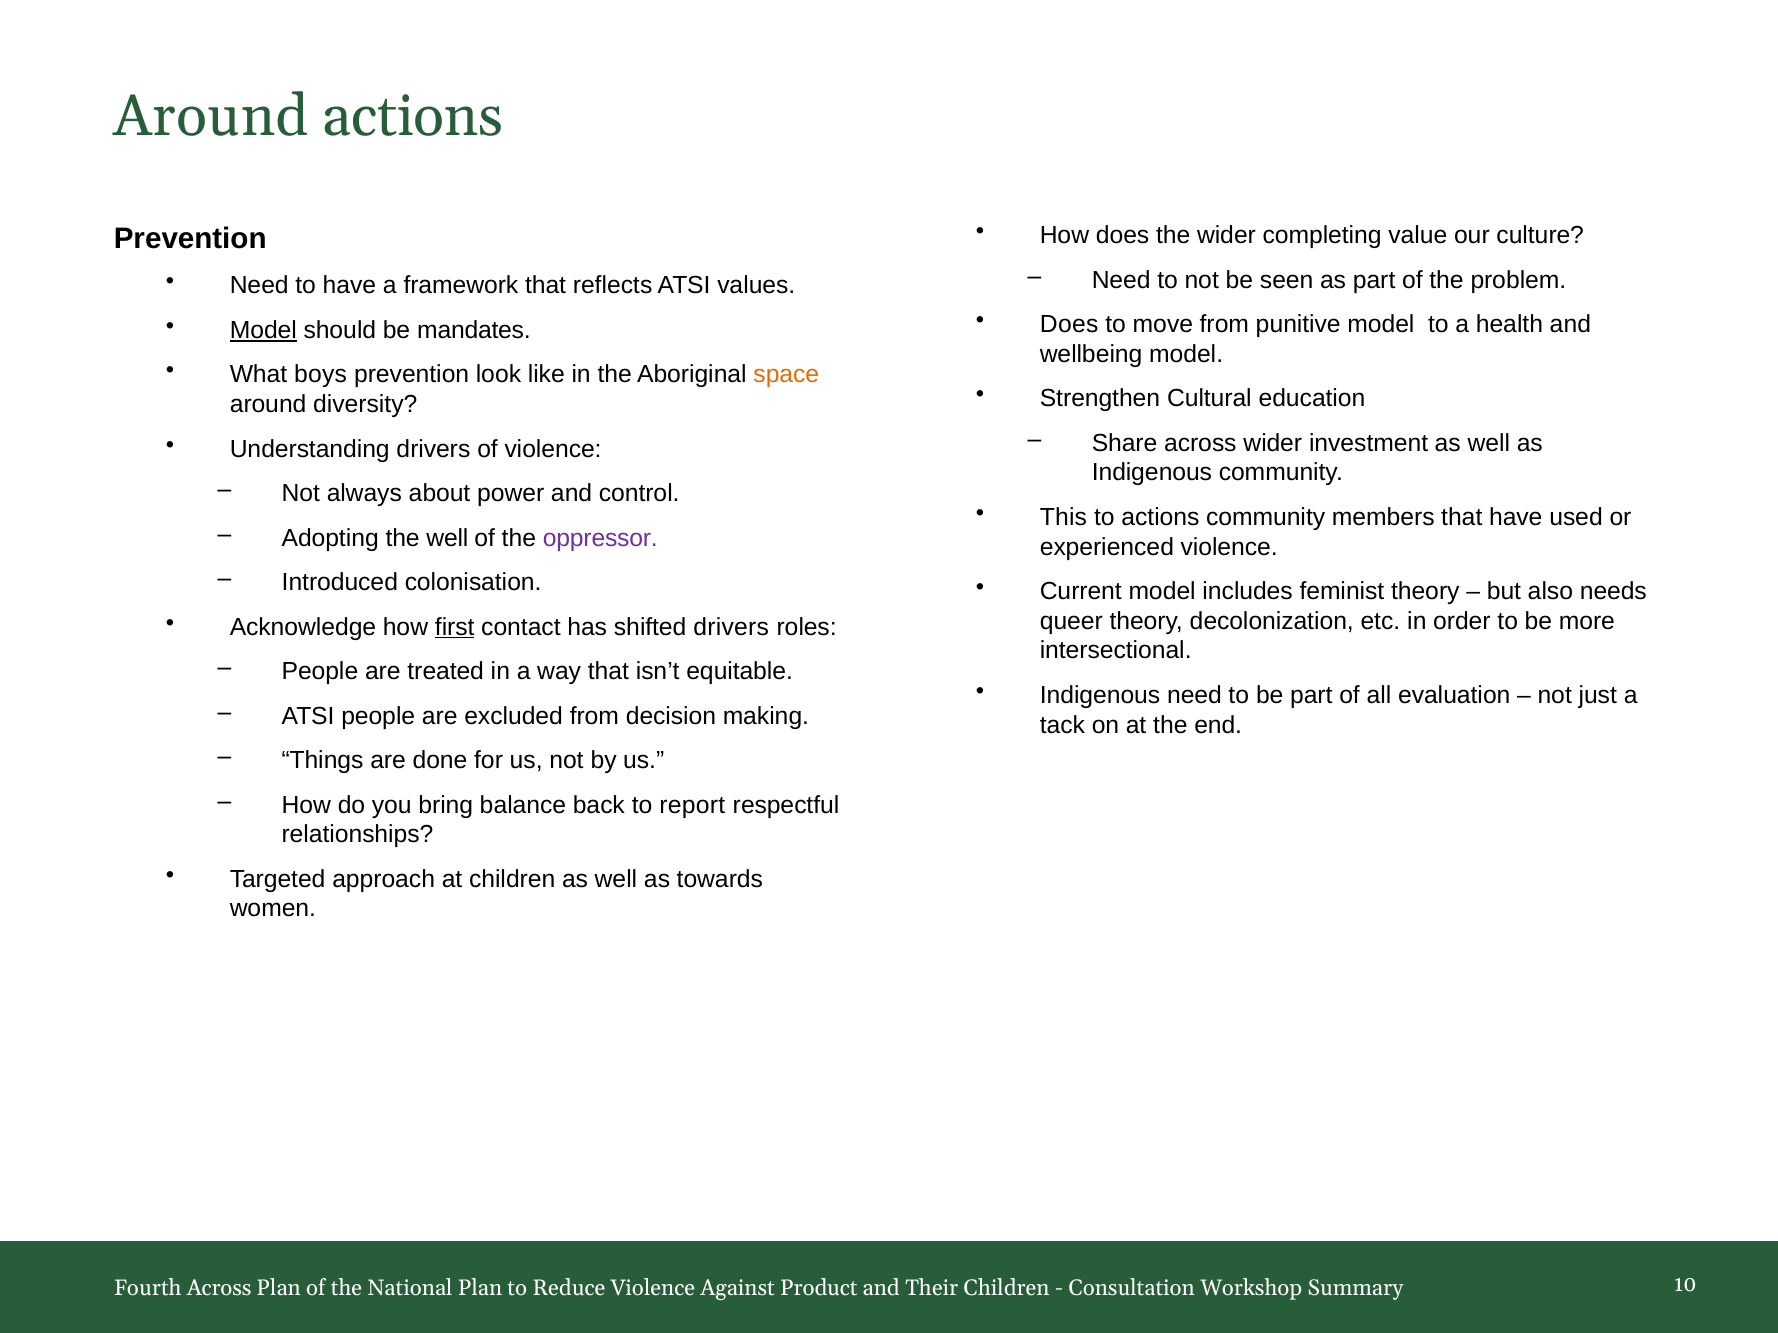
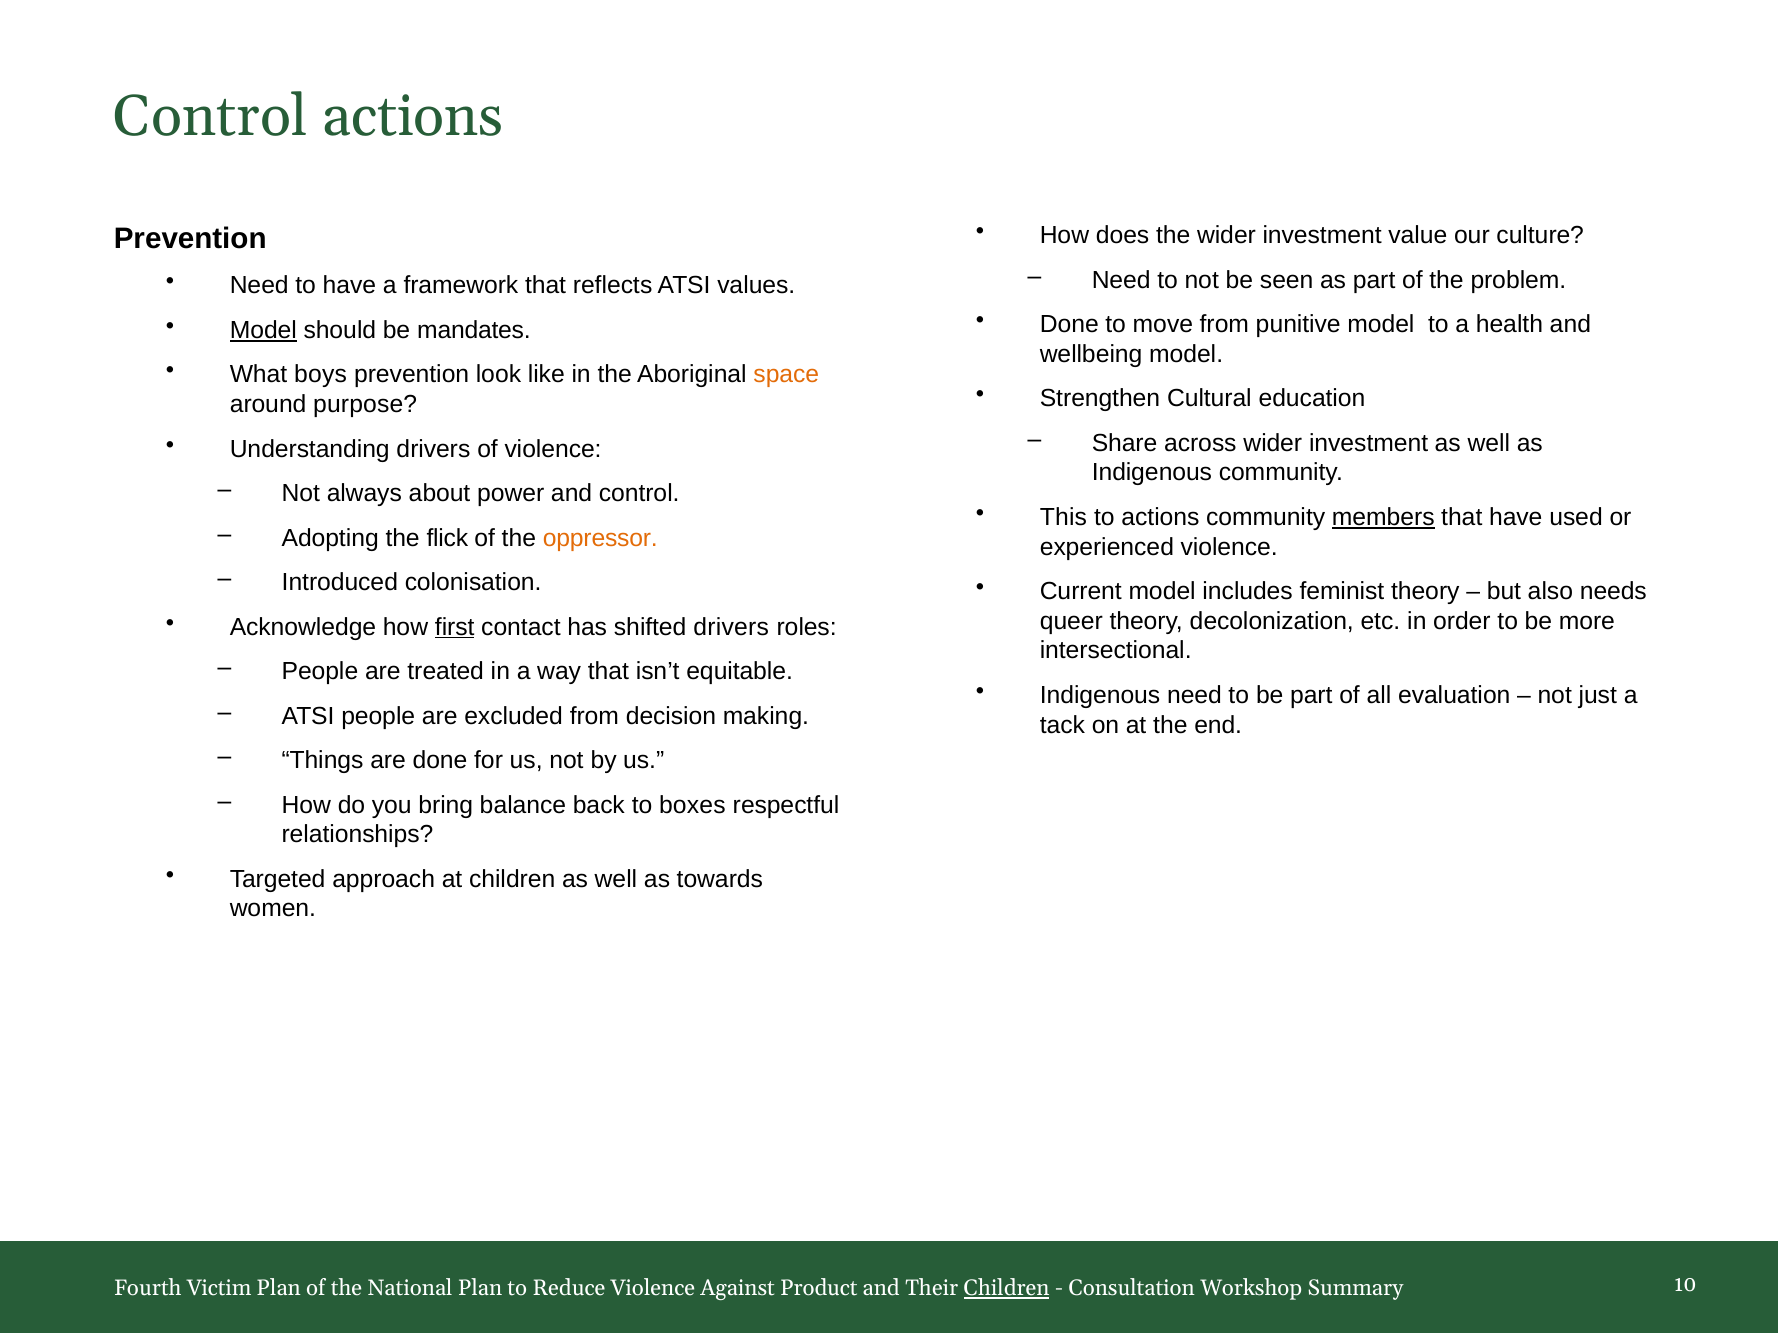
Around: Around -> Control (211, 117)
the wider completing: completing -> investment (1322, 235)
Does: Does -> Done (1069, 324)
diversity: diversity -> purpose (365, 405)
members underline: none -> present (1383, 517)
the well: well -> flick (447, 538)
oppressor colour: purple -> orange (600, 538)
report: report -> boxes (692, 805)
Fourth Across: Across -> Victim (219, 1289)
Children underline: none -> present (1007, 1289)
